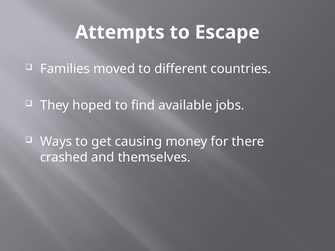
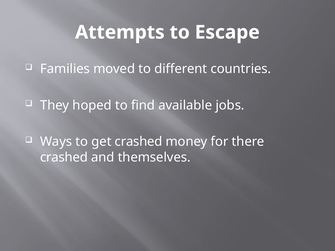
get causing: causing -> crashed (139, 142)
